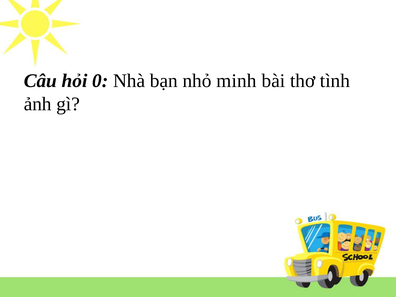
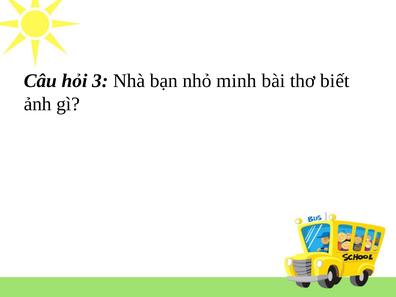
0: 0 -> 3 (100, 81)
tình: tình -> biết (335, 81)
